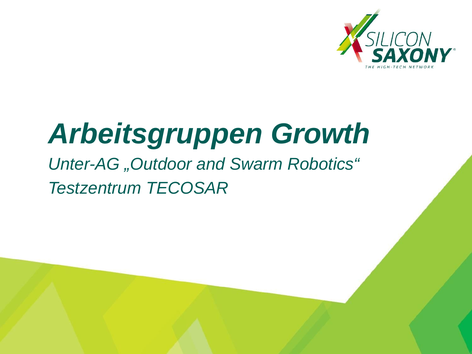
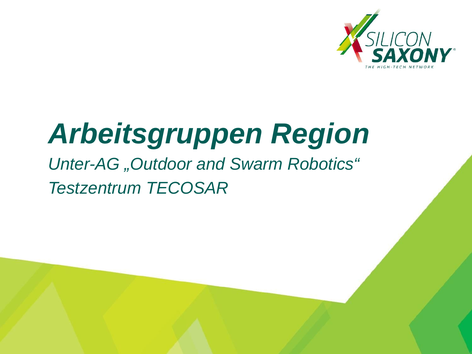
Growth: Growth -> Region (320, 134)
